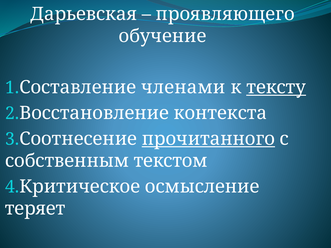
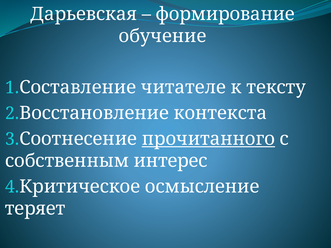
проявляющего: проявляющего -> формирование (225, 14)
членами: членами -> читателе (183, 88)
тексту underline: present -> none (276, 88)
текстом: текстом -> интерес (171, 161)
